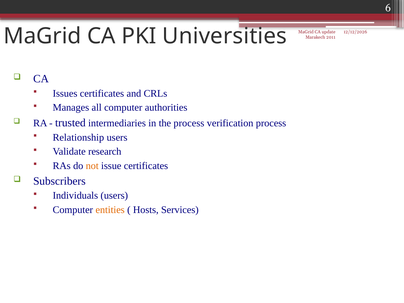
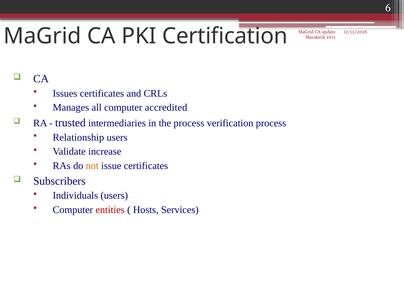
Universities: Universities -> Certification (225, 36)
authorities: authorities -> accredited (166, 108)
research: research -> increase (105, 152)
entities colour: orange -> red (110, 210)
